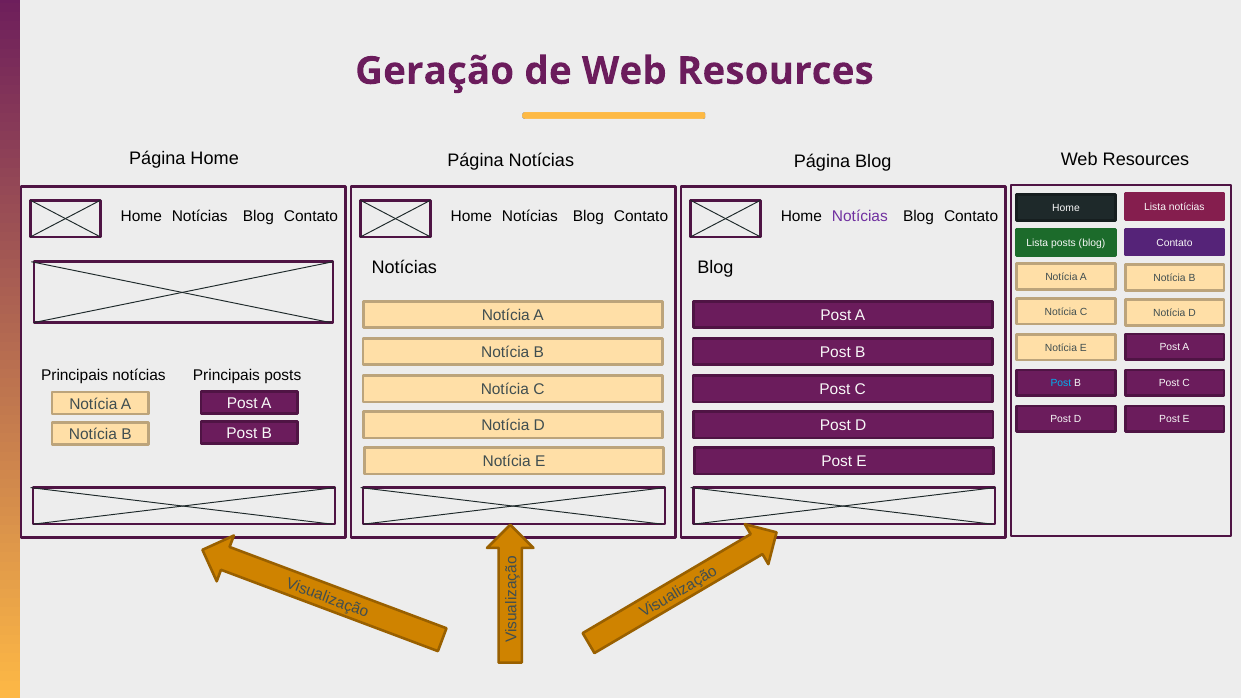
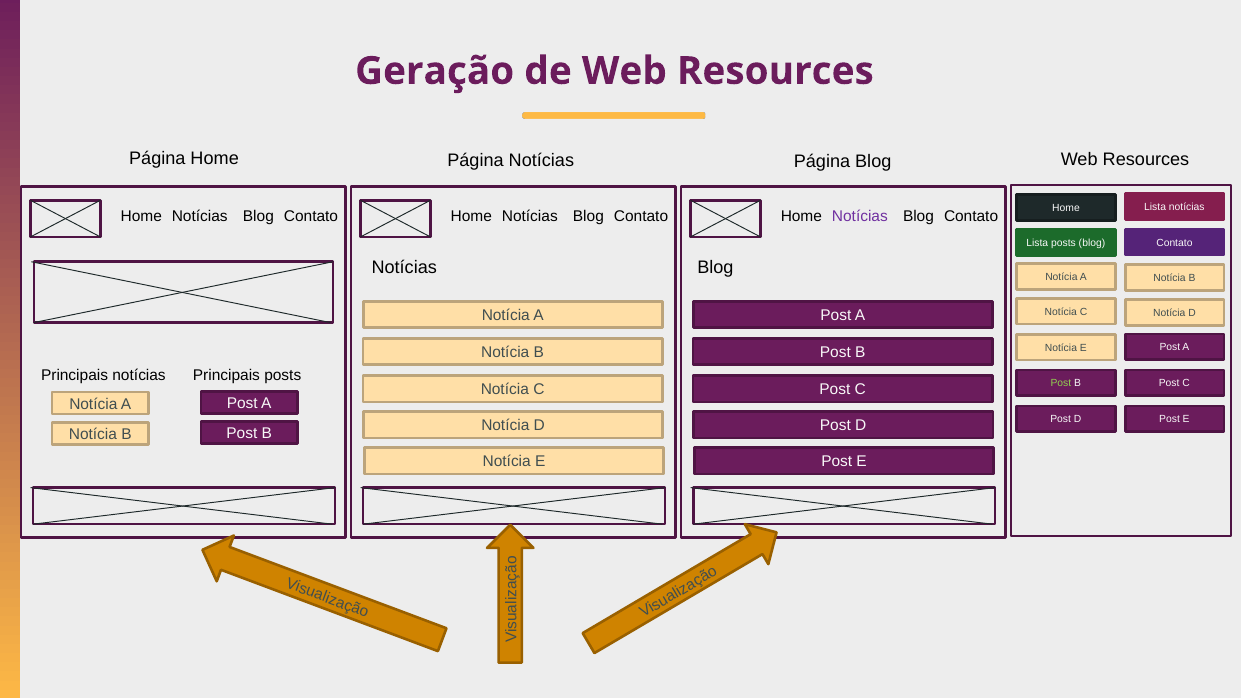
Post colour: light blue -> light green (1061, 384)
